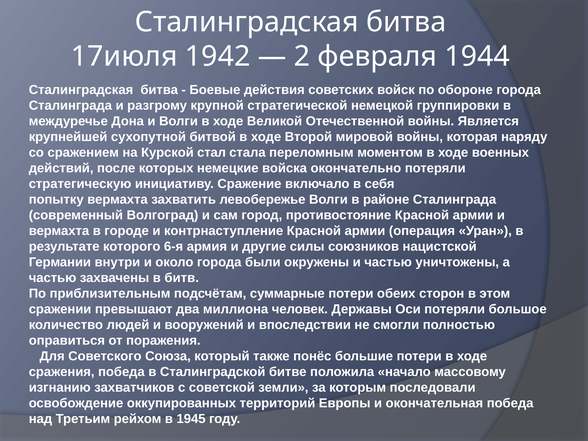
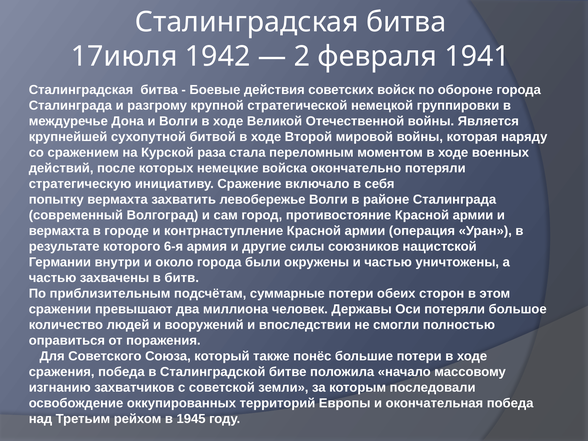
1944: 1944 -> 1941 (477, 56)
стал: стал -> раза (212, 152)
